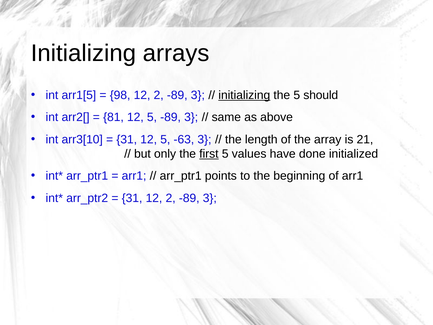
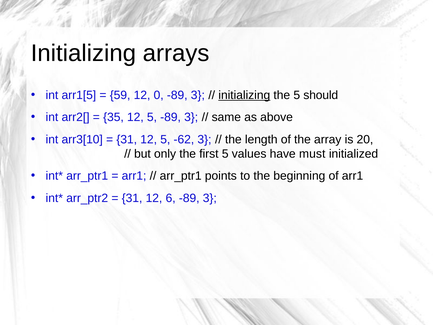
98: 98 -> 59 (120, 95)
2: 2 -> 0 (159, 95)
81: 81 -> 35 (113, 117)
-63: -63 -> -62 (184, 139)
21: 21 -> 20 (365, 139)
first underline: present -> none (209, 154)
done: done -> must (312, 154)
31 12 2: 2 -> 6 (171, 198)
